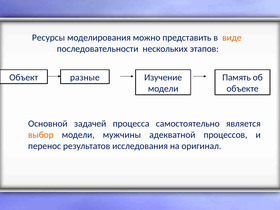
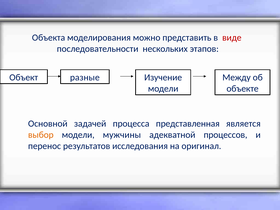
Ресурсы: Ресурсы -> Объекта (49, 38)
виде colour: orange -> red (232, 38)
Память: Память -> Между (237, 77)
самостоятельно: самостоятельно -> представленная (188, 124)
